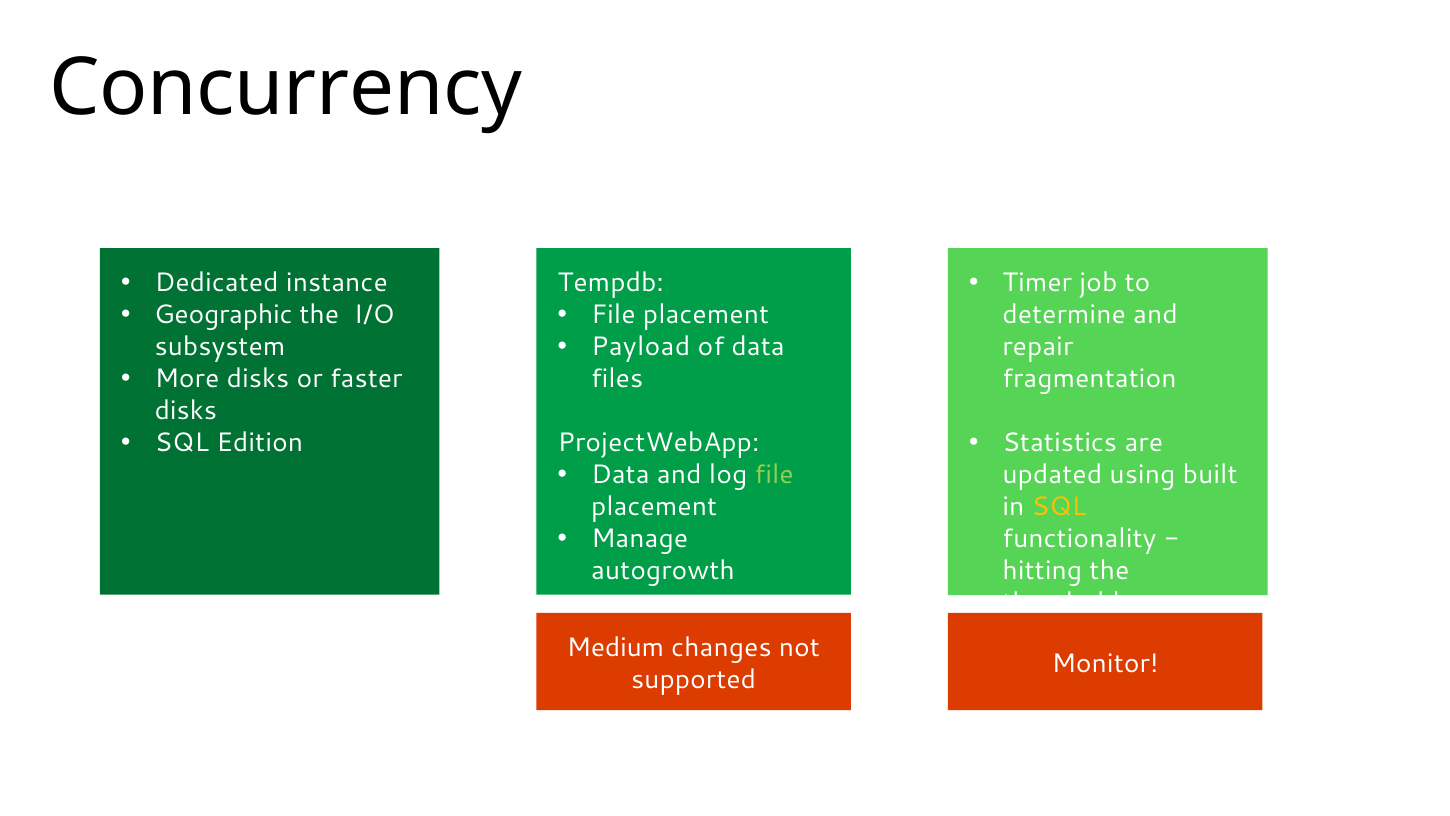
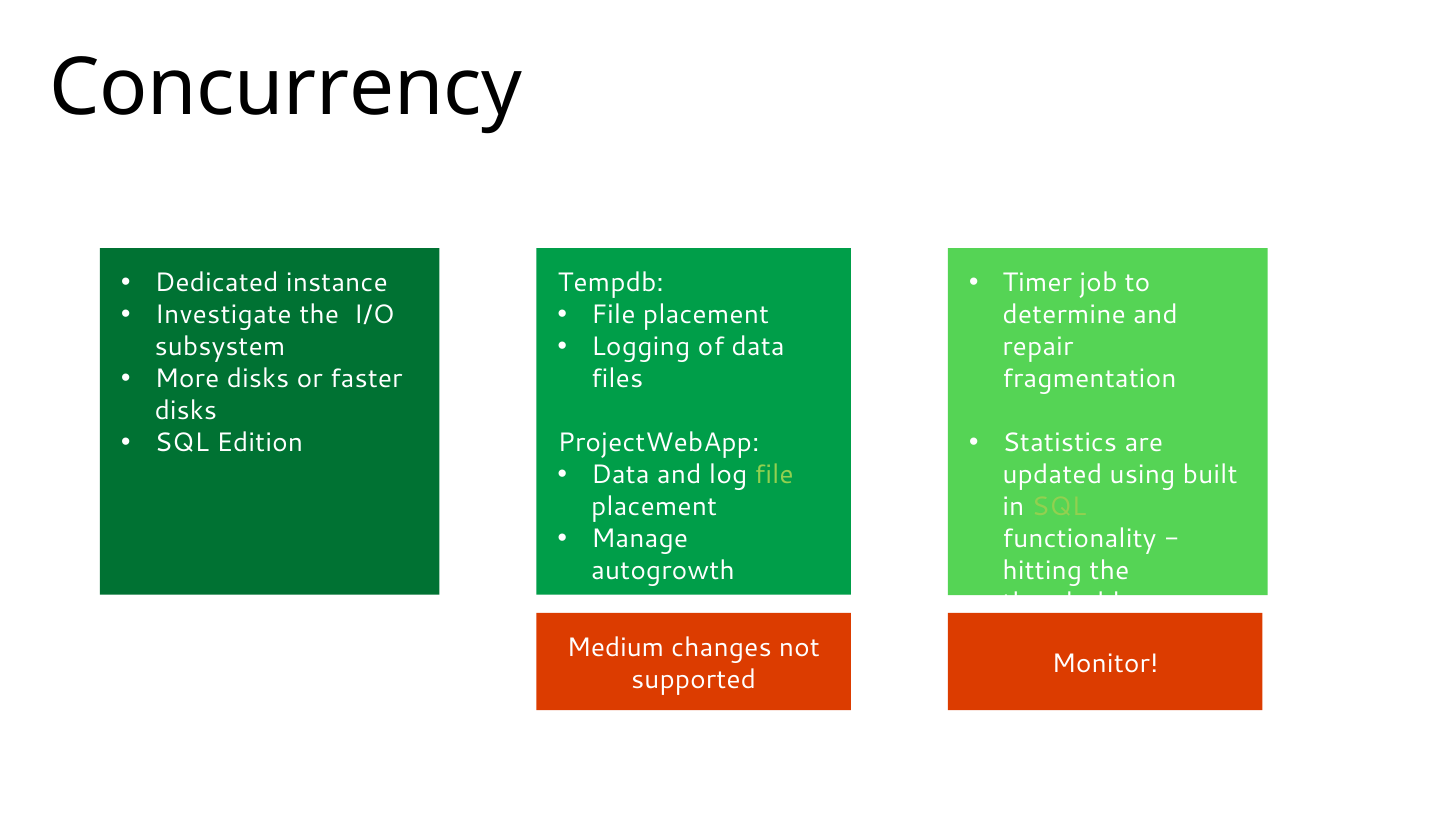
Geographic: Geographic -> Investigate (223, 315)
Payload: Payload -> Logging (641, 347)
SQL colour: yellow -> light green (1059, 507)
